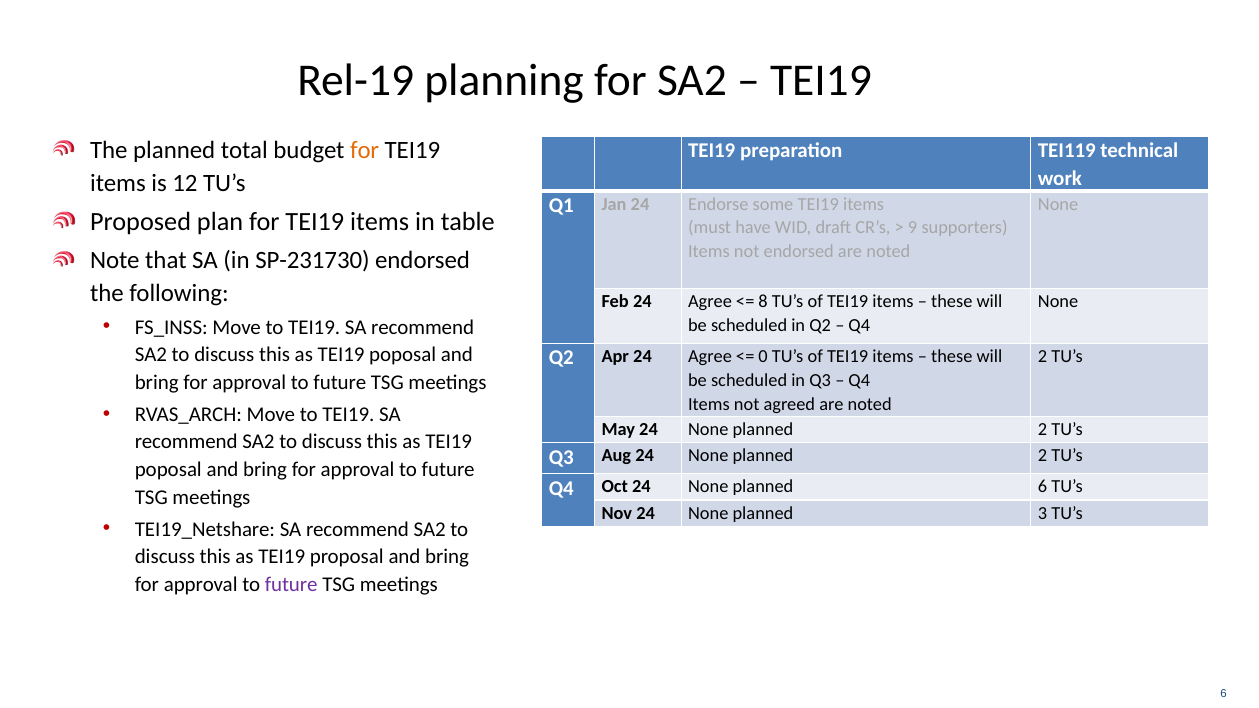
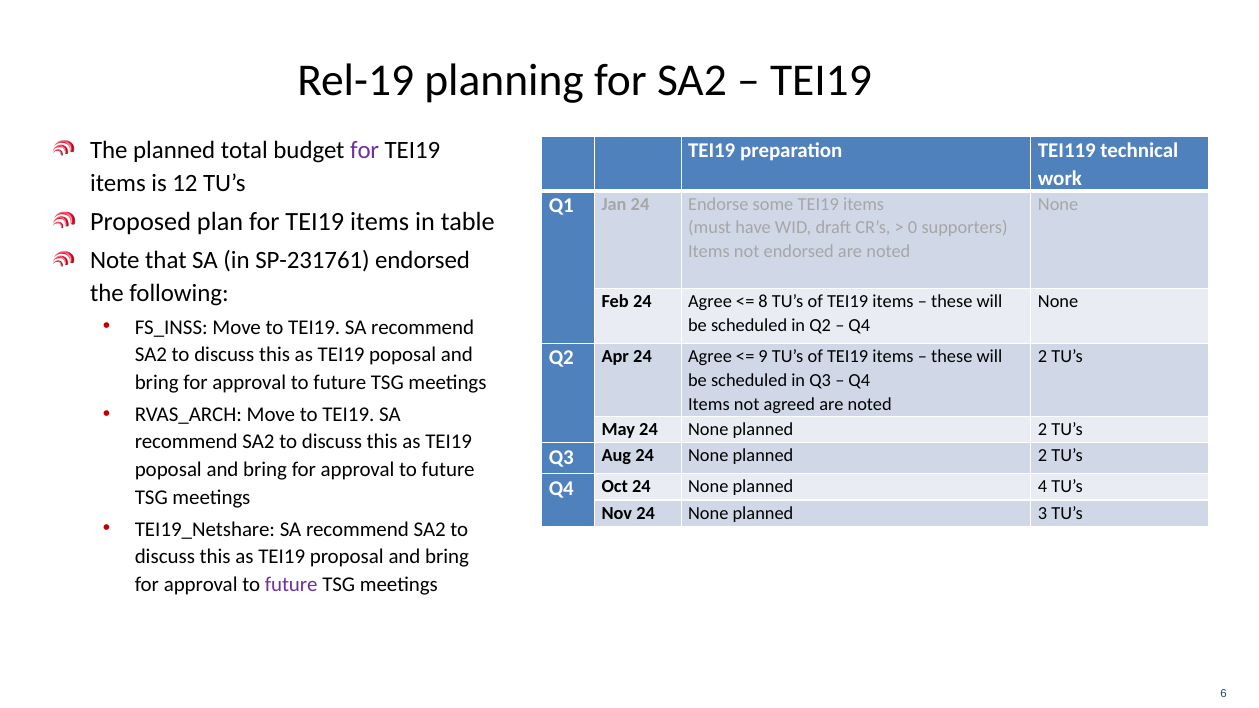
for colour: orange -> purple (365, 150)
9: 9 -> 0 (913, 228)
SP-231730: SP-231730 -> SP-231761 (312, 261)
0: 0 -> 9 (763, 356)
planned 6: 6 -> 4 (1043, 486)
